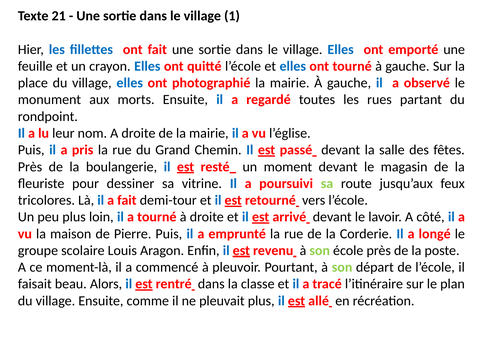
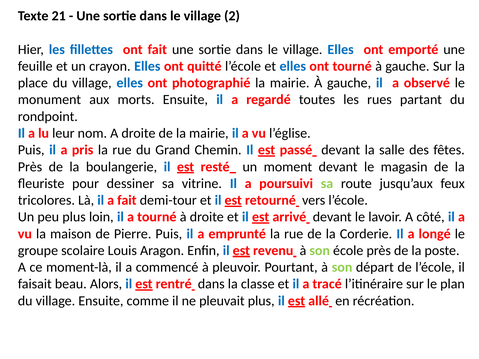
1: 1 -> 2 (232, 16)
